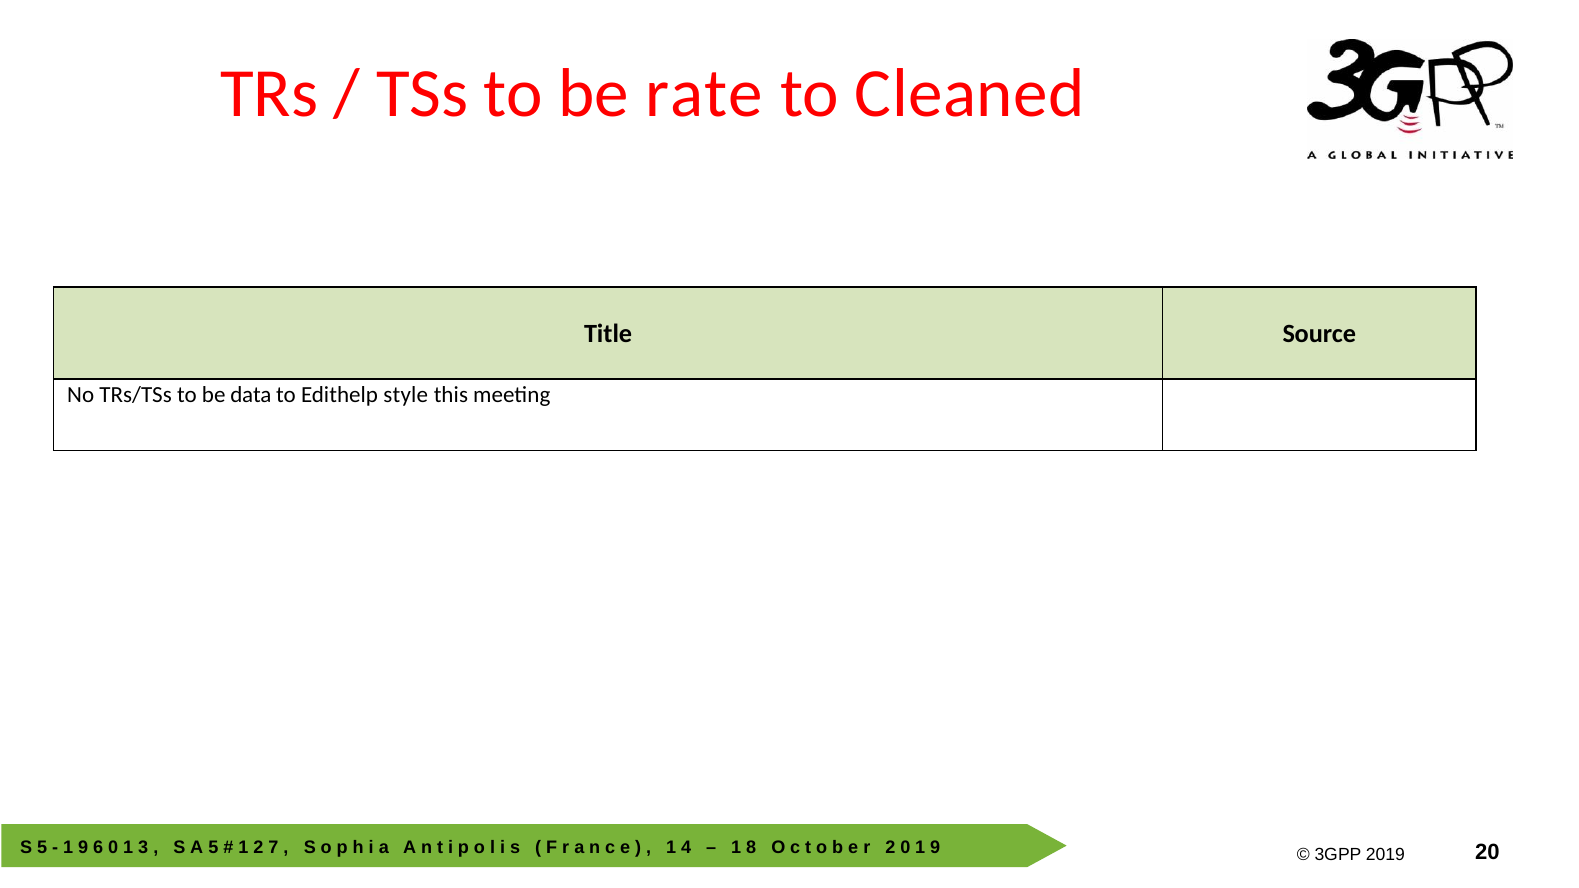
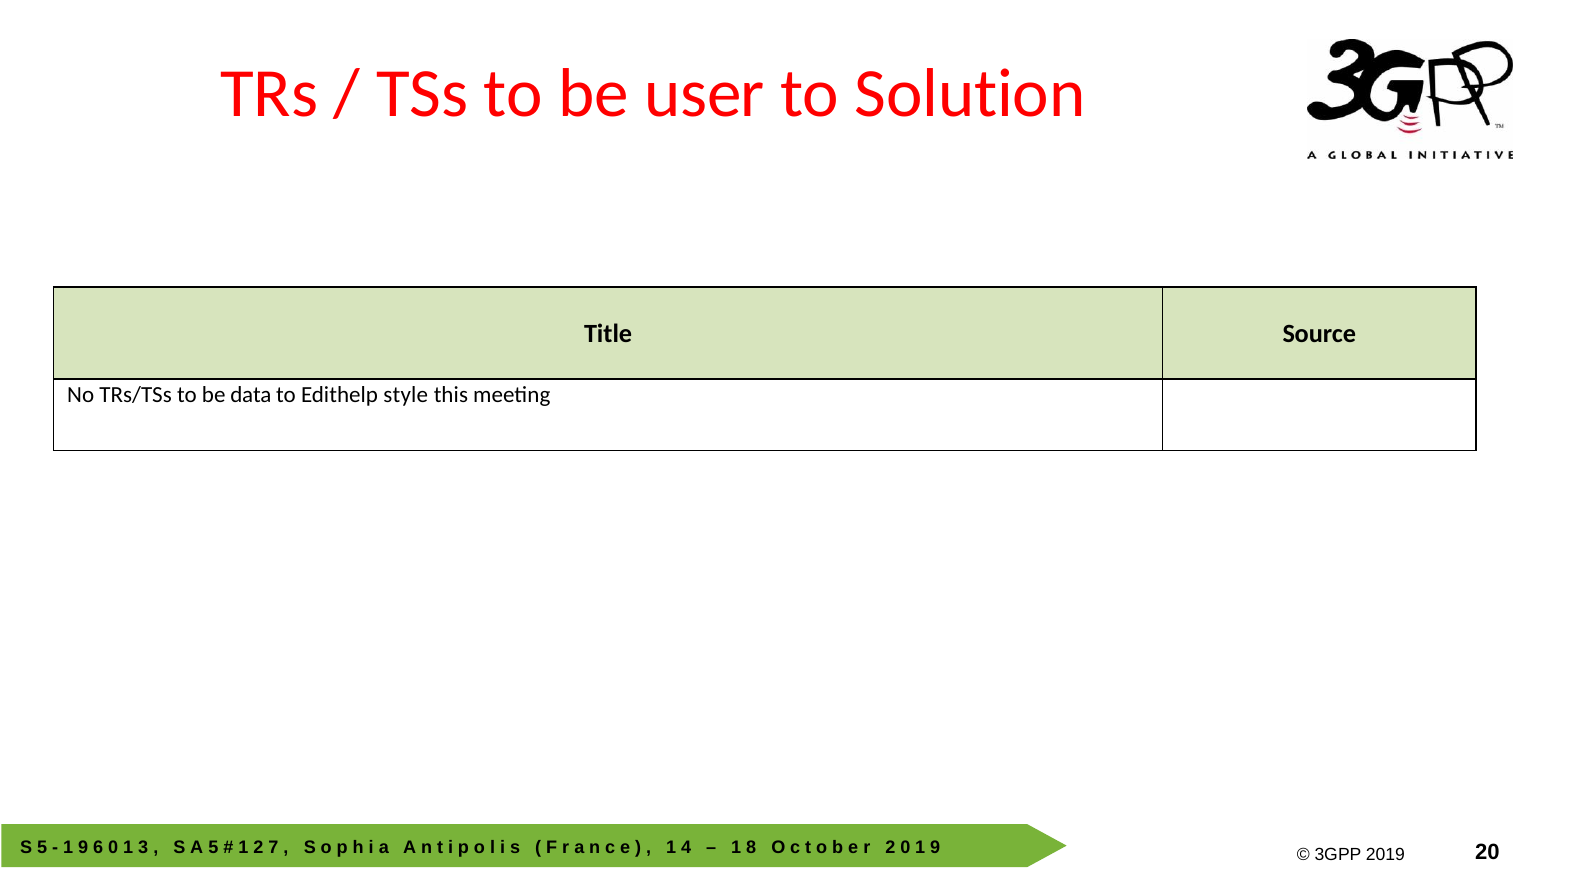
rate: rate -> user (705, 94)
Cleaned: Cleaned -> Solution (970, 94)
